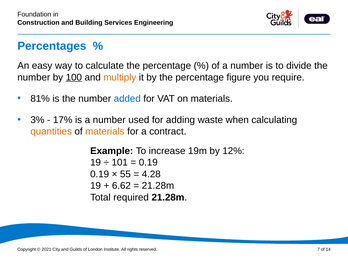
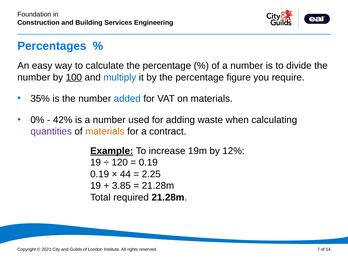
multiply colour: orange -> blue (120, 77)
81%: 81% -> 35% (40, 99)
3%: 3% -> 0% (37, 120)
17%: 17% -> 42% (63, 120)
quantities colour: orange -> purple (51, 131)
Example underline: none -> present (112, 151)
101: 101 -> 120 (120, 163)
55: 55 -> 44 (125, 174)
4.28: 4.28 -> 2.25 (151, 174)
6.62: 6.62 -> 3.85 (121, 186)
